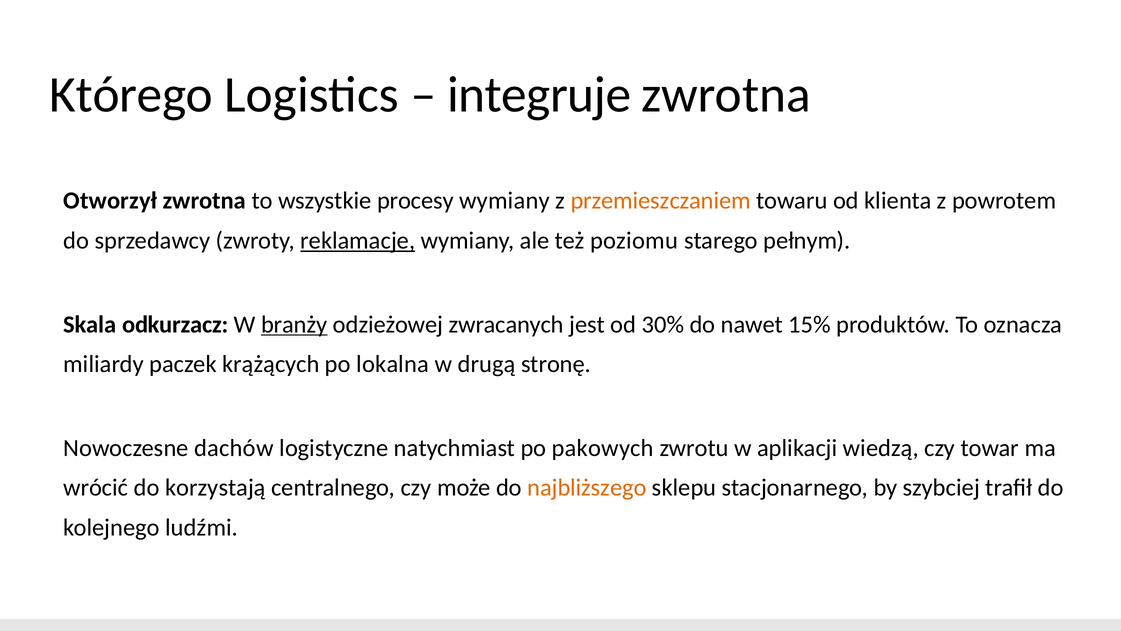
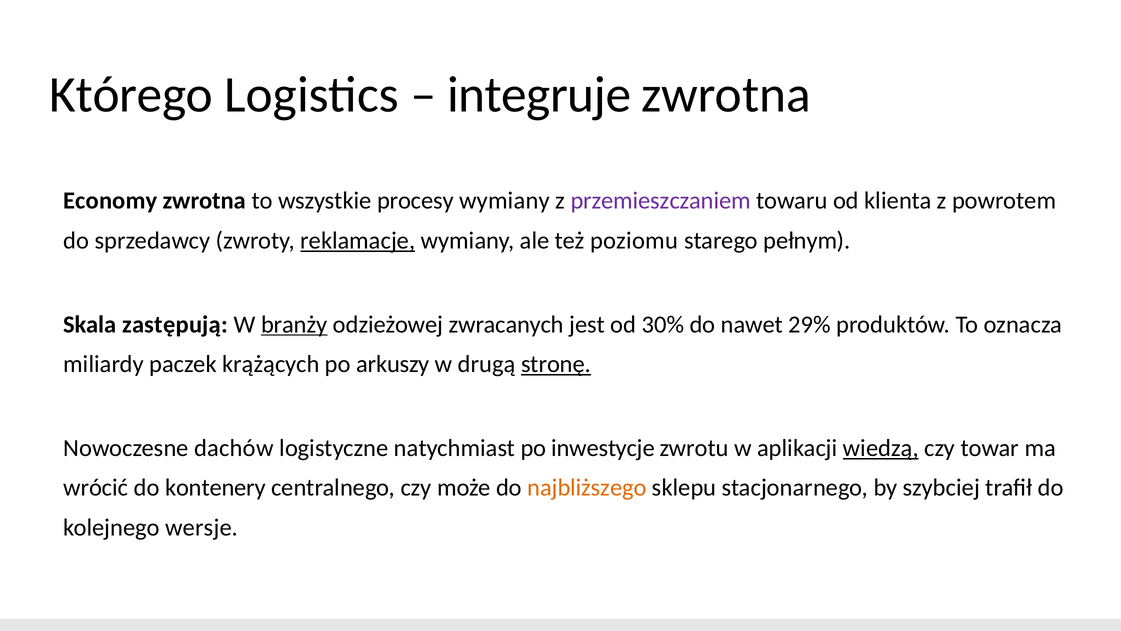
Otworzył: Otworzył -> Economy (110, 201)
przemieszczaniem colour: orange -> purple (661, 201)
odkurzacz: odkurzacz -> zastępują (175, 324)
15%: 15% -> 29% (810, 324)
lokalna: lokalna -> arkuszy (393, 364)
stronę underline: none -> present (556, 364)
pakowych: pakowych -> inwestycje (603, 448)
wiedzą underline: none -> present (881, 448)
korzystają: korzystają -> kontenery (215, 488)
ludźmi: ludźmi -> wersje (202, 527)
